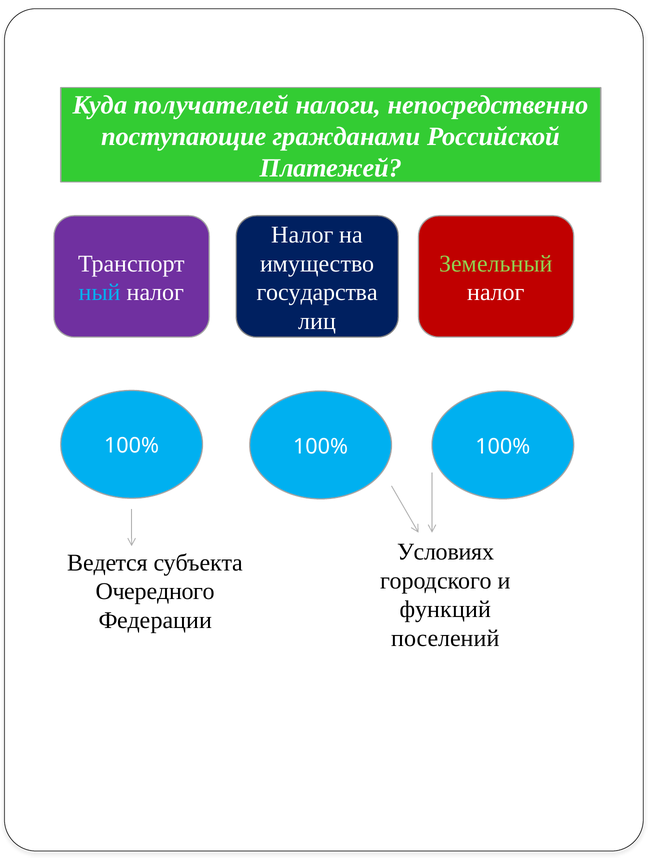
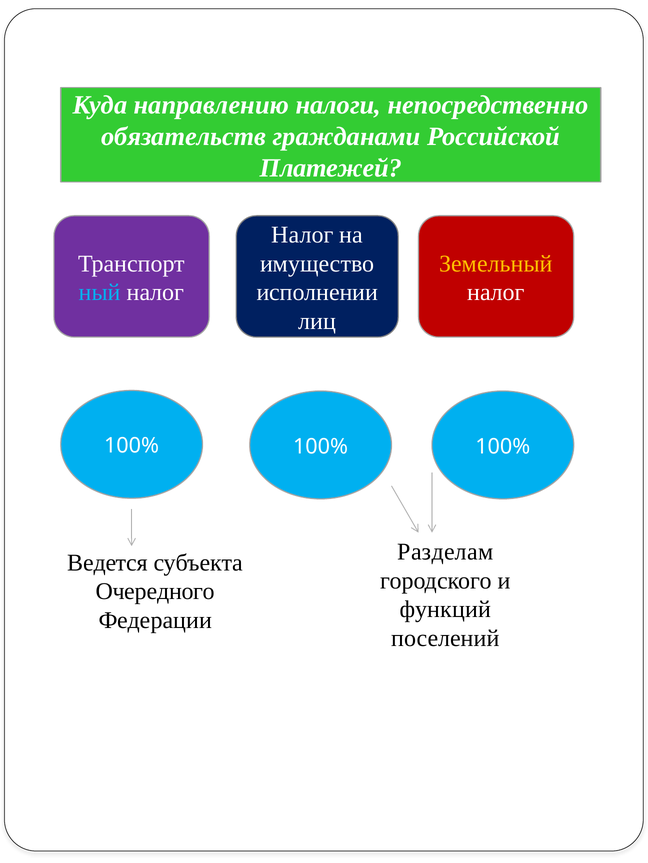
получателей: получателей -> направлению (211, 105)
поступающие: поступающие -> обязательств (184, 137)
Земельный colour: light green -> yellow (496, 264)
государства: государства -> исполнении (317, 293)
Условиях: Условиях -> Разделам (445, 552)
